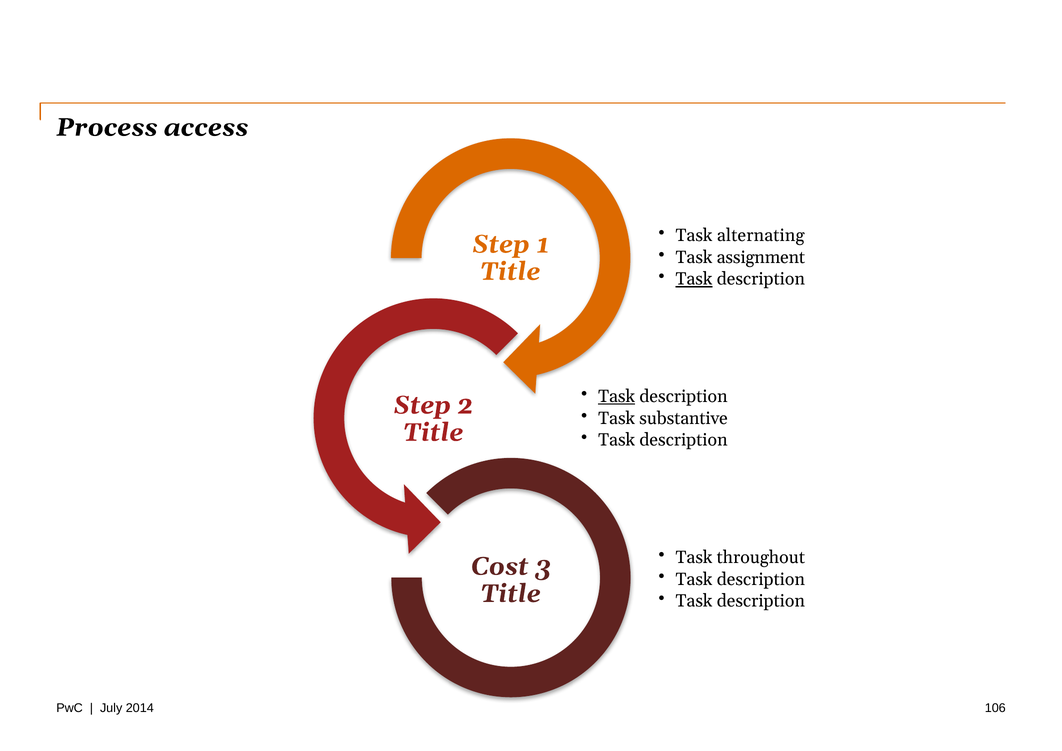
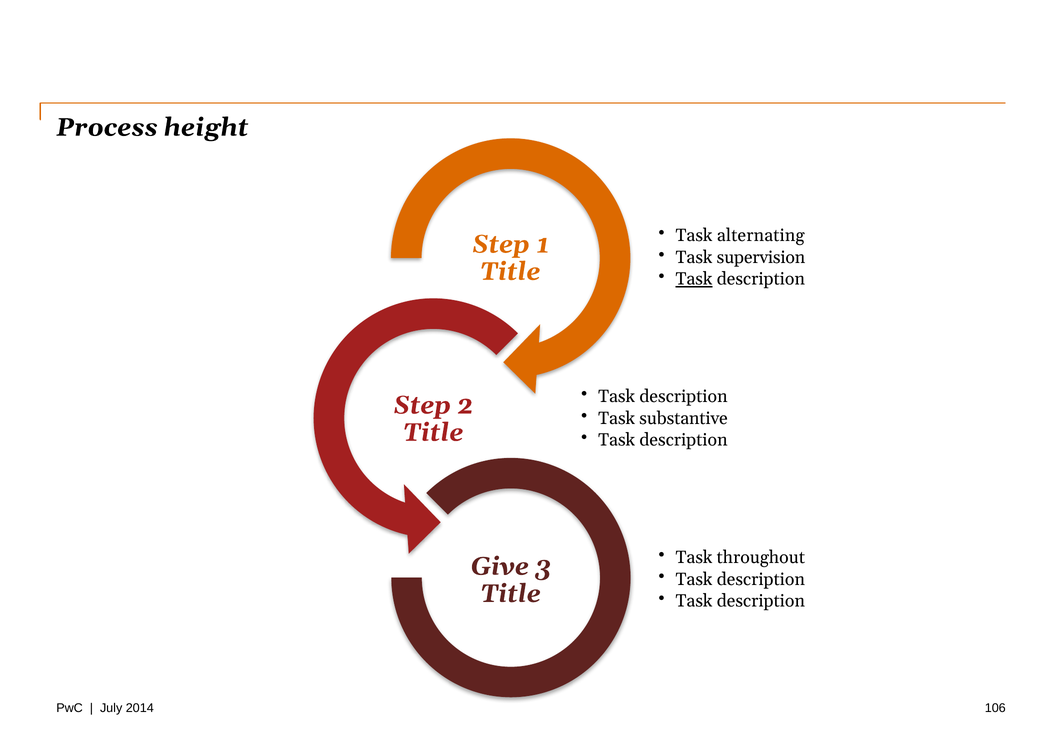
access: access -> height (206, 127)
assignment: assignment -> supervision (761, 257)
Task underline: present -> none (617, 397)
Cost: Cost -> Give (500, 566)
